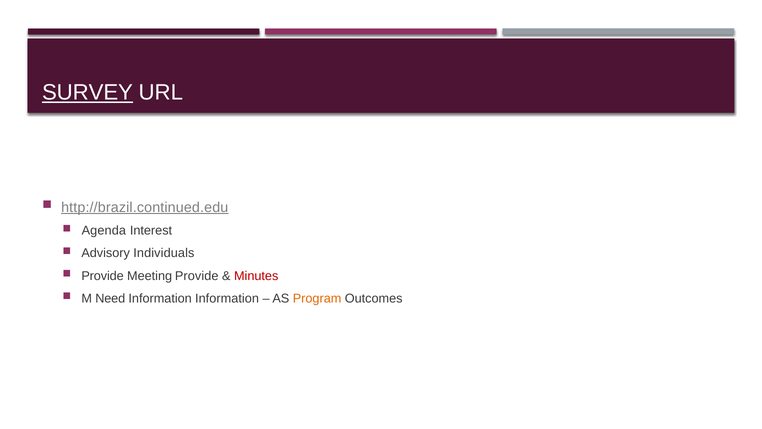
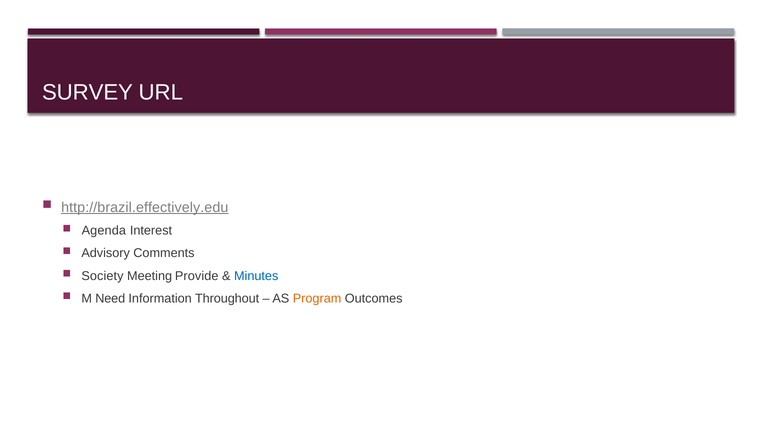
SURVEY underline: present -> none (87, 93)
http://brazil.continued.edu: http://brazil.continued.edu -> http://brazil.effectively.edu (145, 207)
Individuals: Individuals -> Comments (164, 253)
Provide: Provide -> Society (102, 276)
Minutes colour: red -> blue (256, 276)
Information Information: Information -> Throughout (227, 298)
